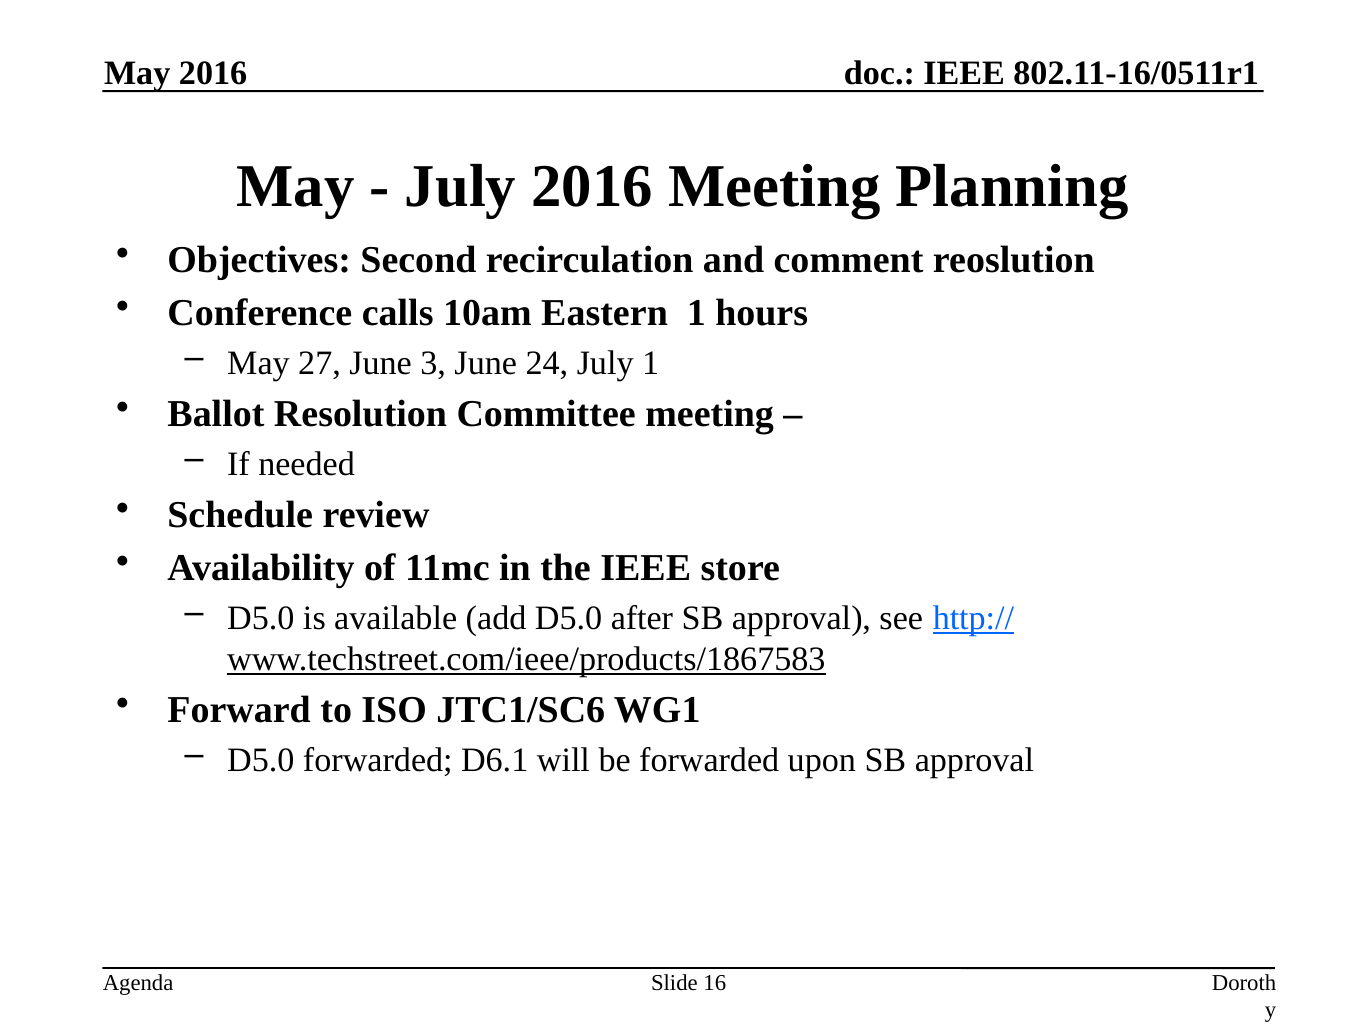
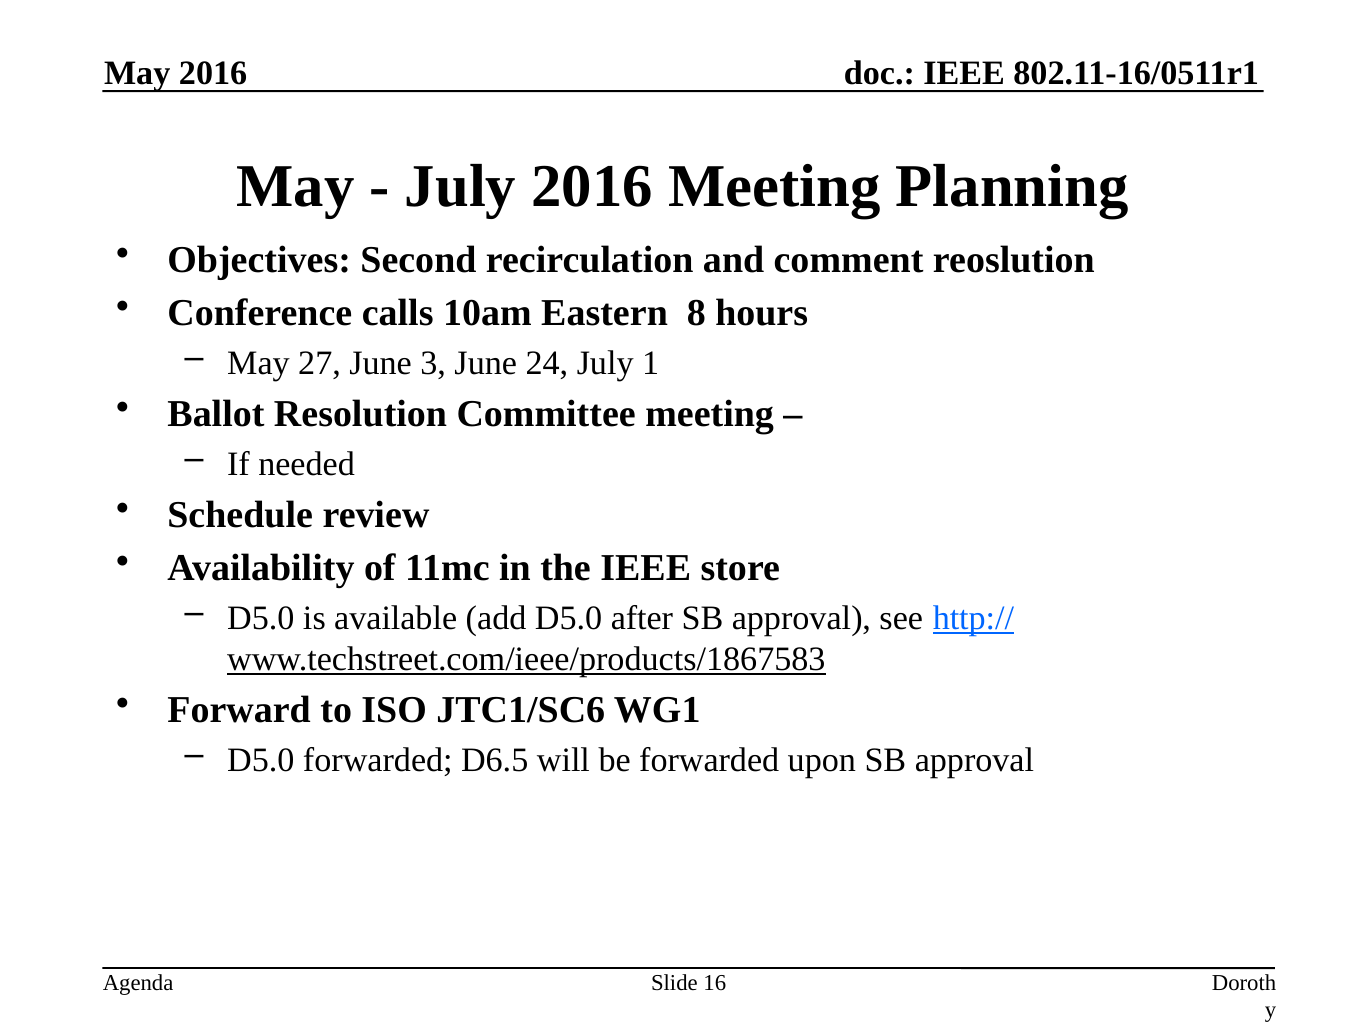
Eastern 1: 1 -> 8 (696, 313)
D6.1: D6.1 -> D6.5 (495, 760)
